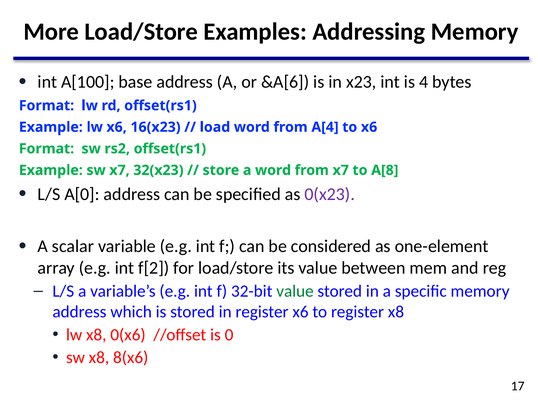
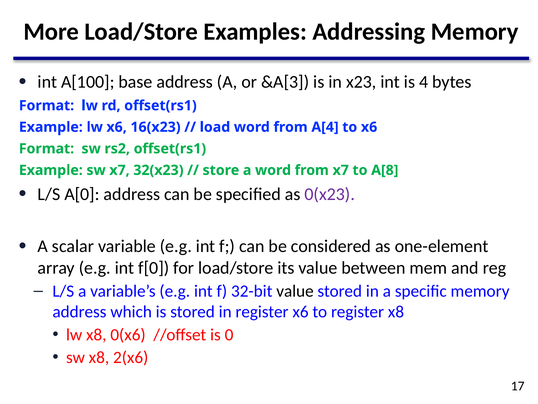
&A[6: &A[6 -> &A[3 (285, 82)
f[2: f[2 -> f[0 (154, 268)
value colour: green -> black (295, 291)
8(x6: 8(x6 -> 2(x6 (131, 357)
